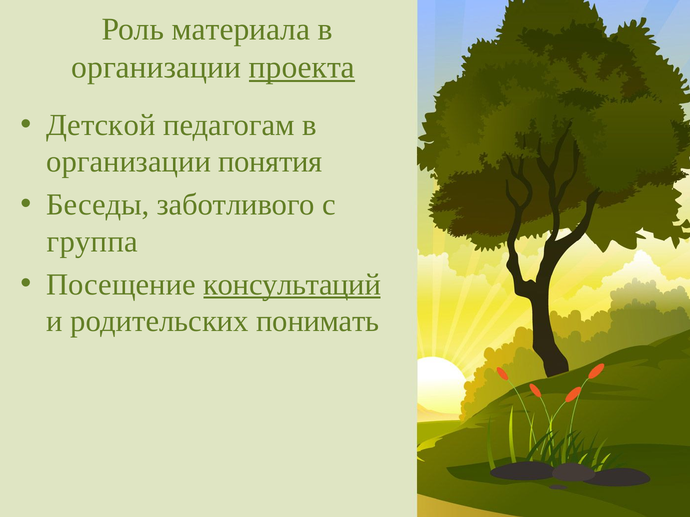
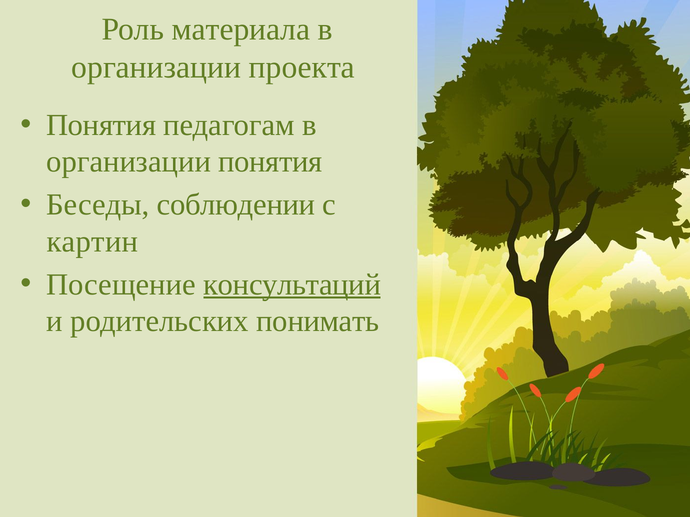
проекта underline: present -> none (302, 67)
Детской: Детской -> Понятия (101, 125)
заботливого: заботливого -> соблюдении (236, 205)
группа: группа -> картин (92, 242)
